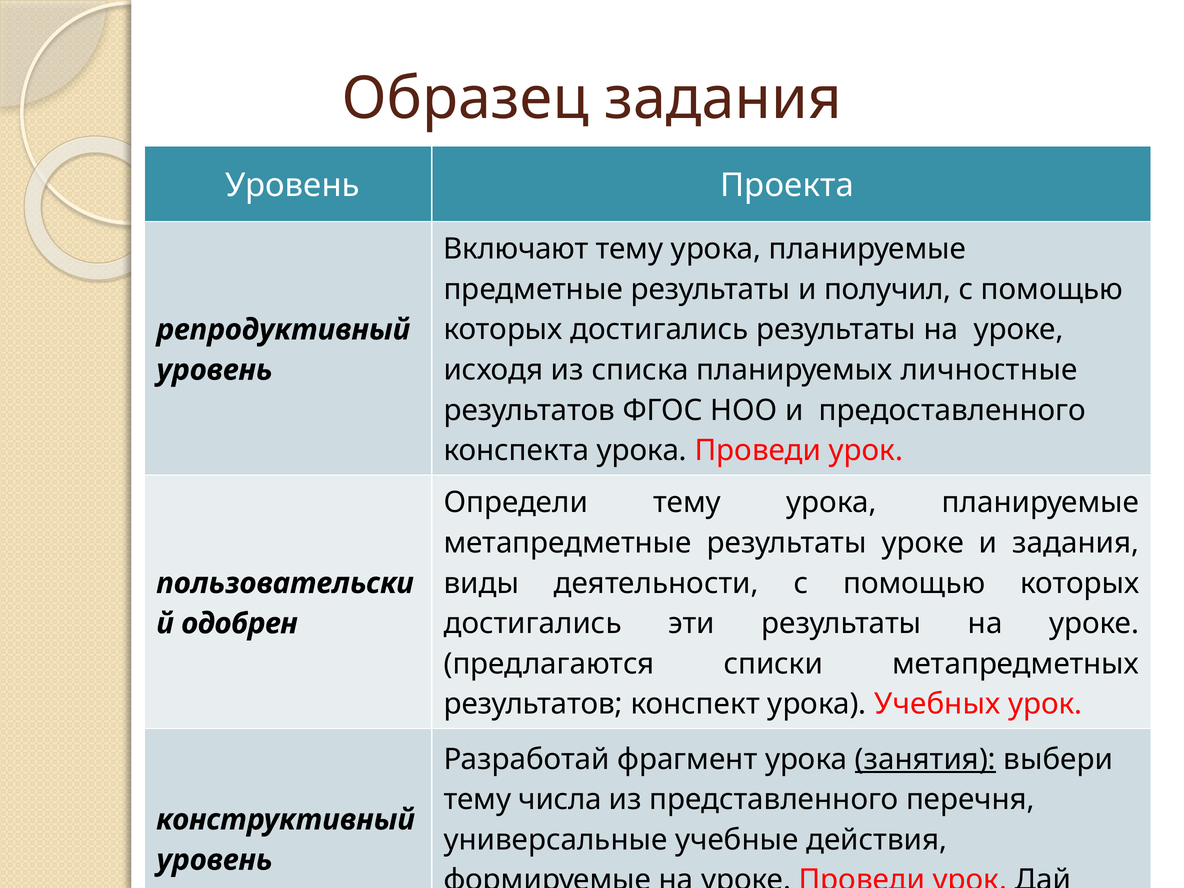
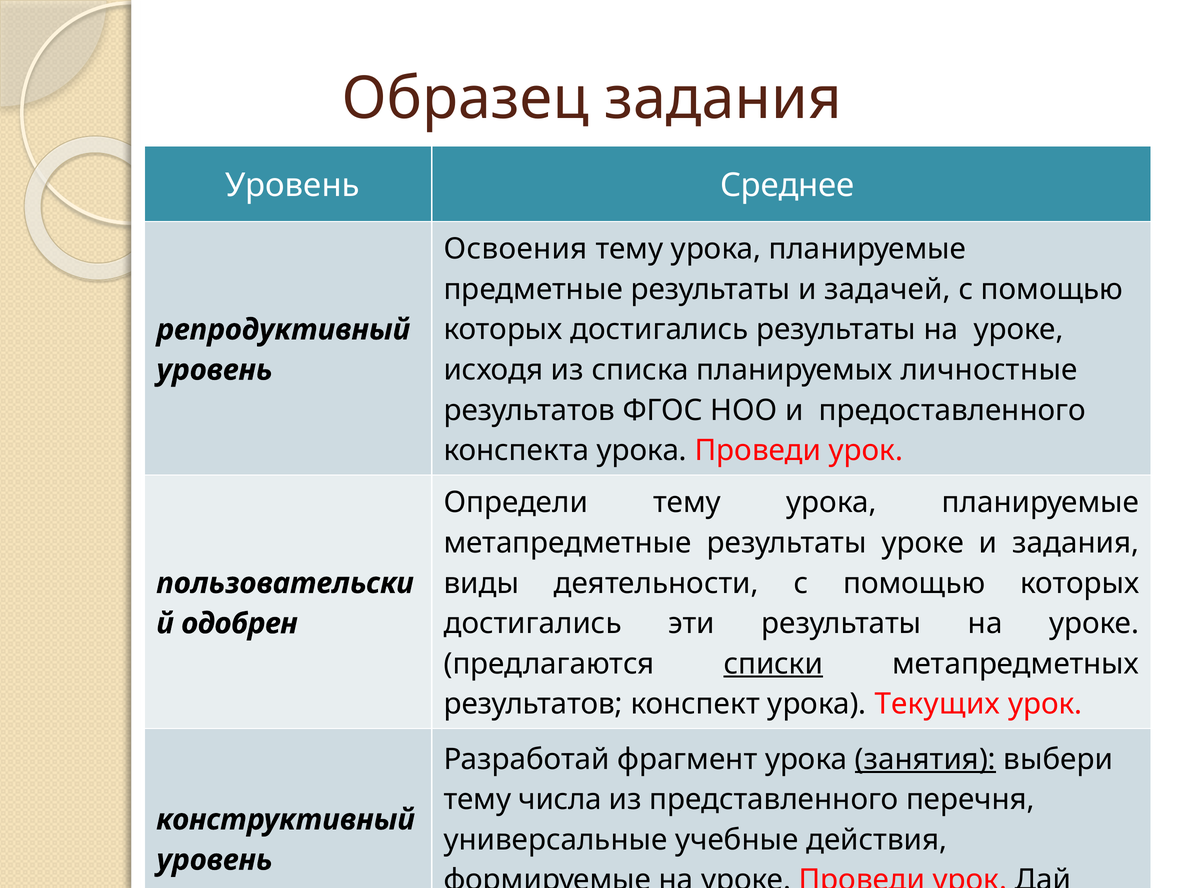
Проекта: Проекта -> Среднее (787, 186)
Включают: Включают -> Освоения (516, 249)
получил: получил -> задачей (887, 289)
списки underline: none -> present (773, 664)
Учебных: Учебных -> Текущих (937, 704)
